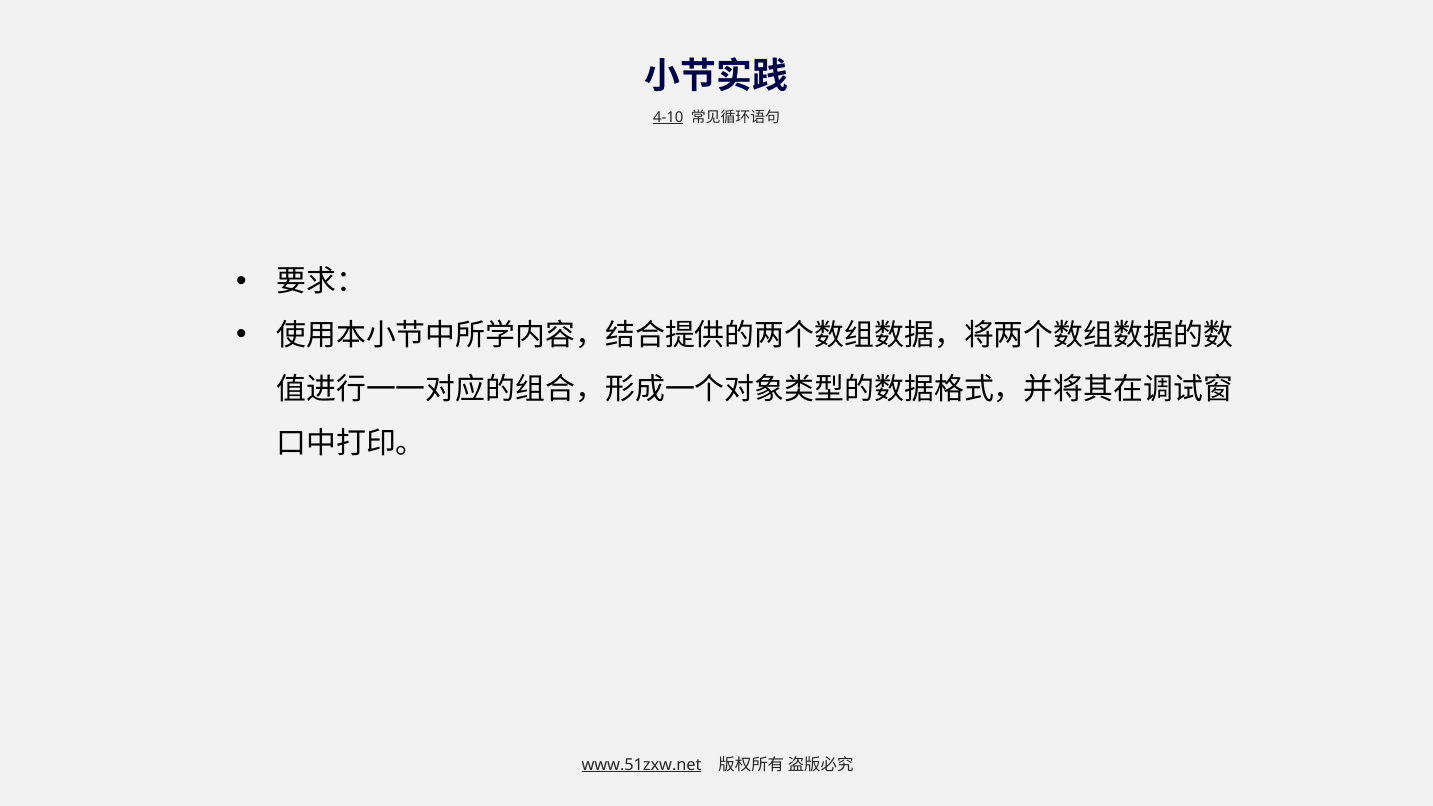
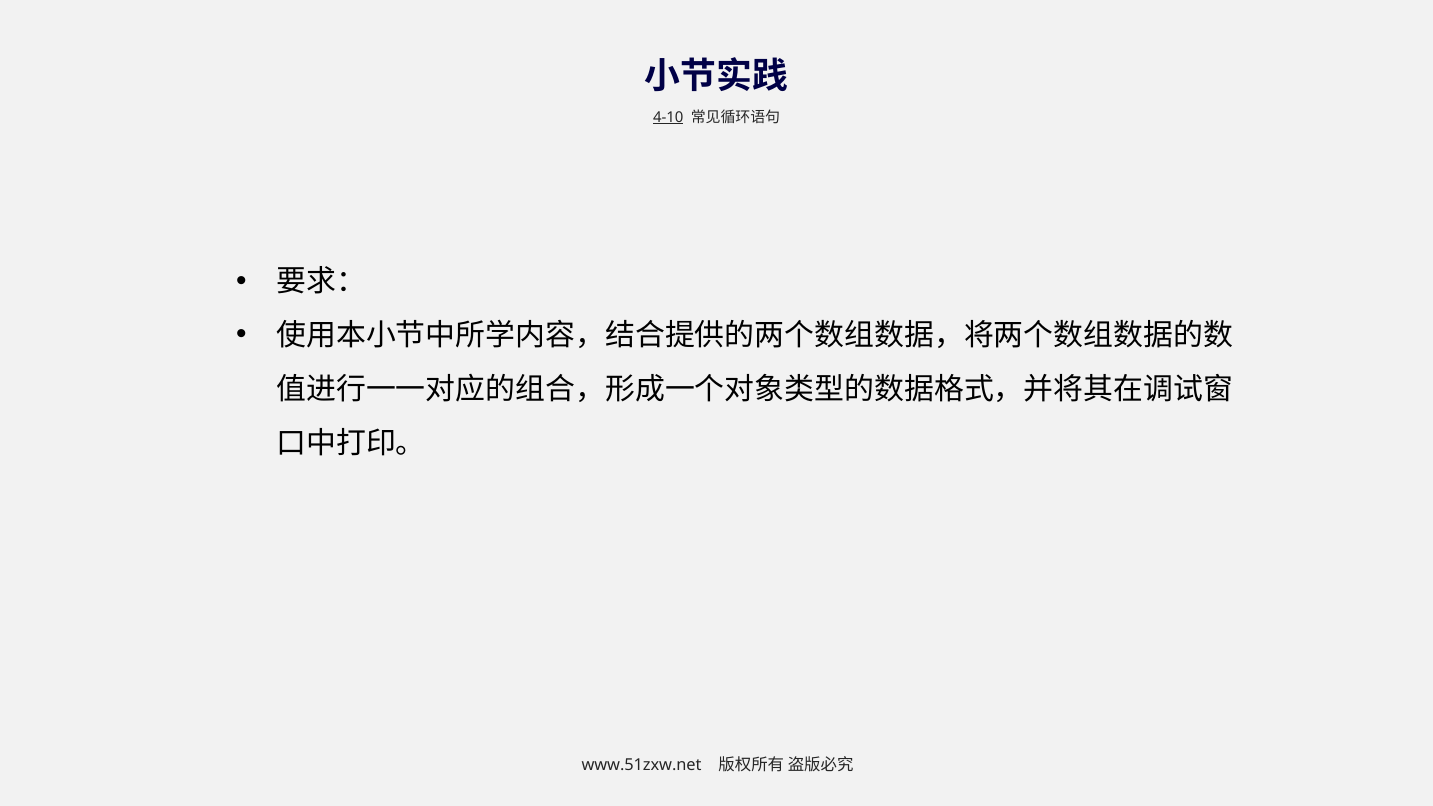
www.51zxw.net underline: present -> none (642, 765)
